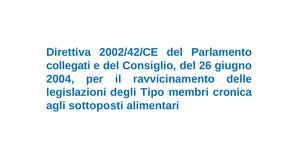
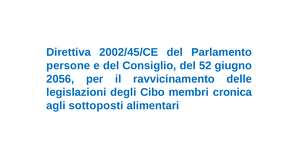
2002/42/CE: 2002/42/CE -> 2002/45/CE (129, 52)
collegati: collegati -> persone (68, 66)
26: 26 -> 52 (205, 66)
2004: 2004 -> 2056 (60, 79)
Tipo: Tipo -> Cibo (153, 92)
